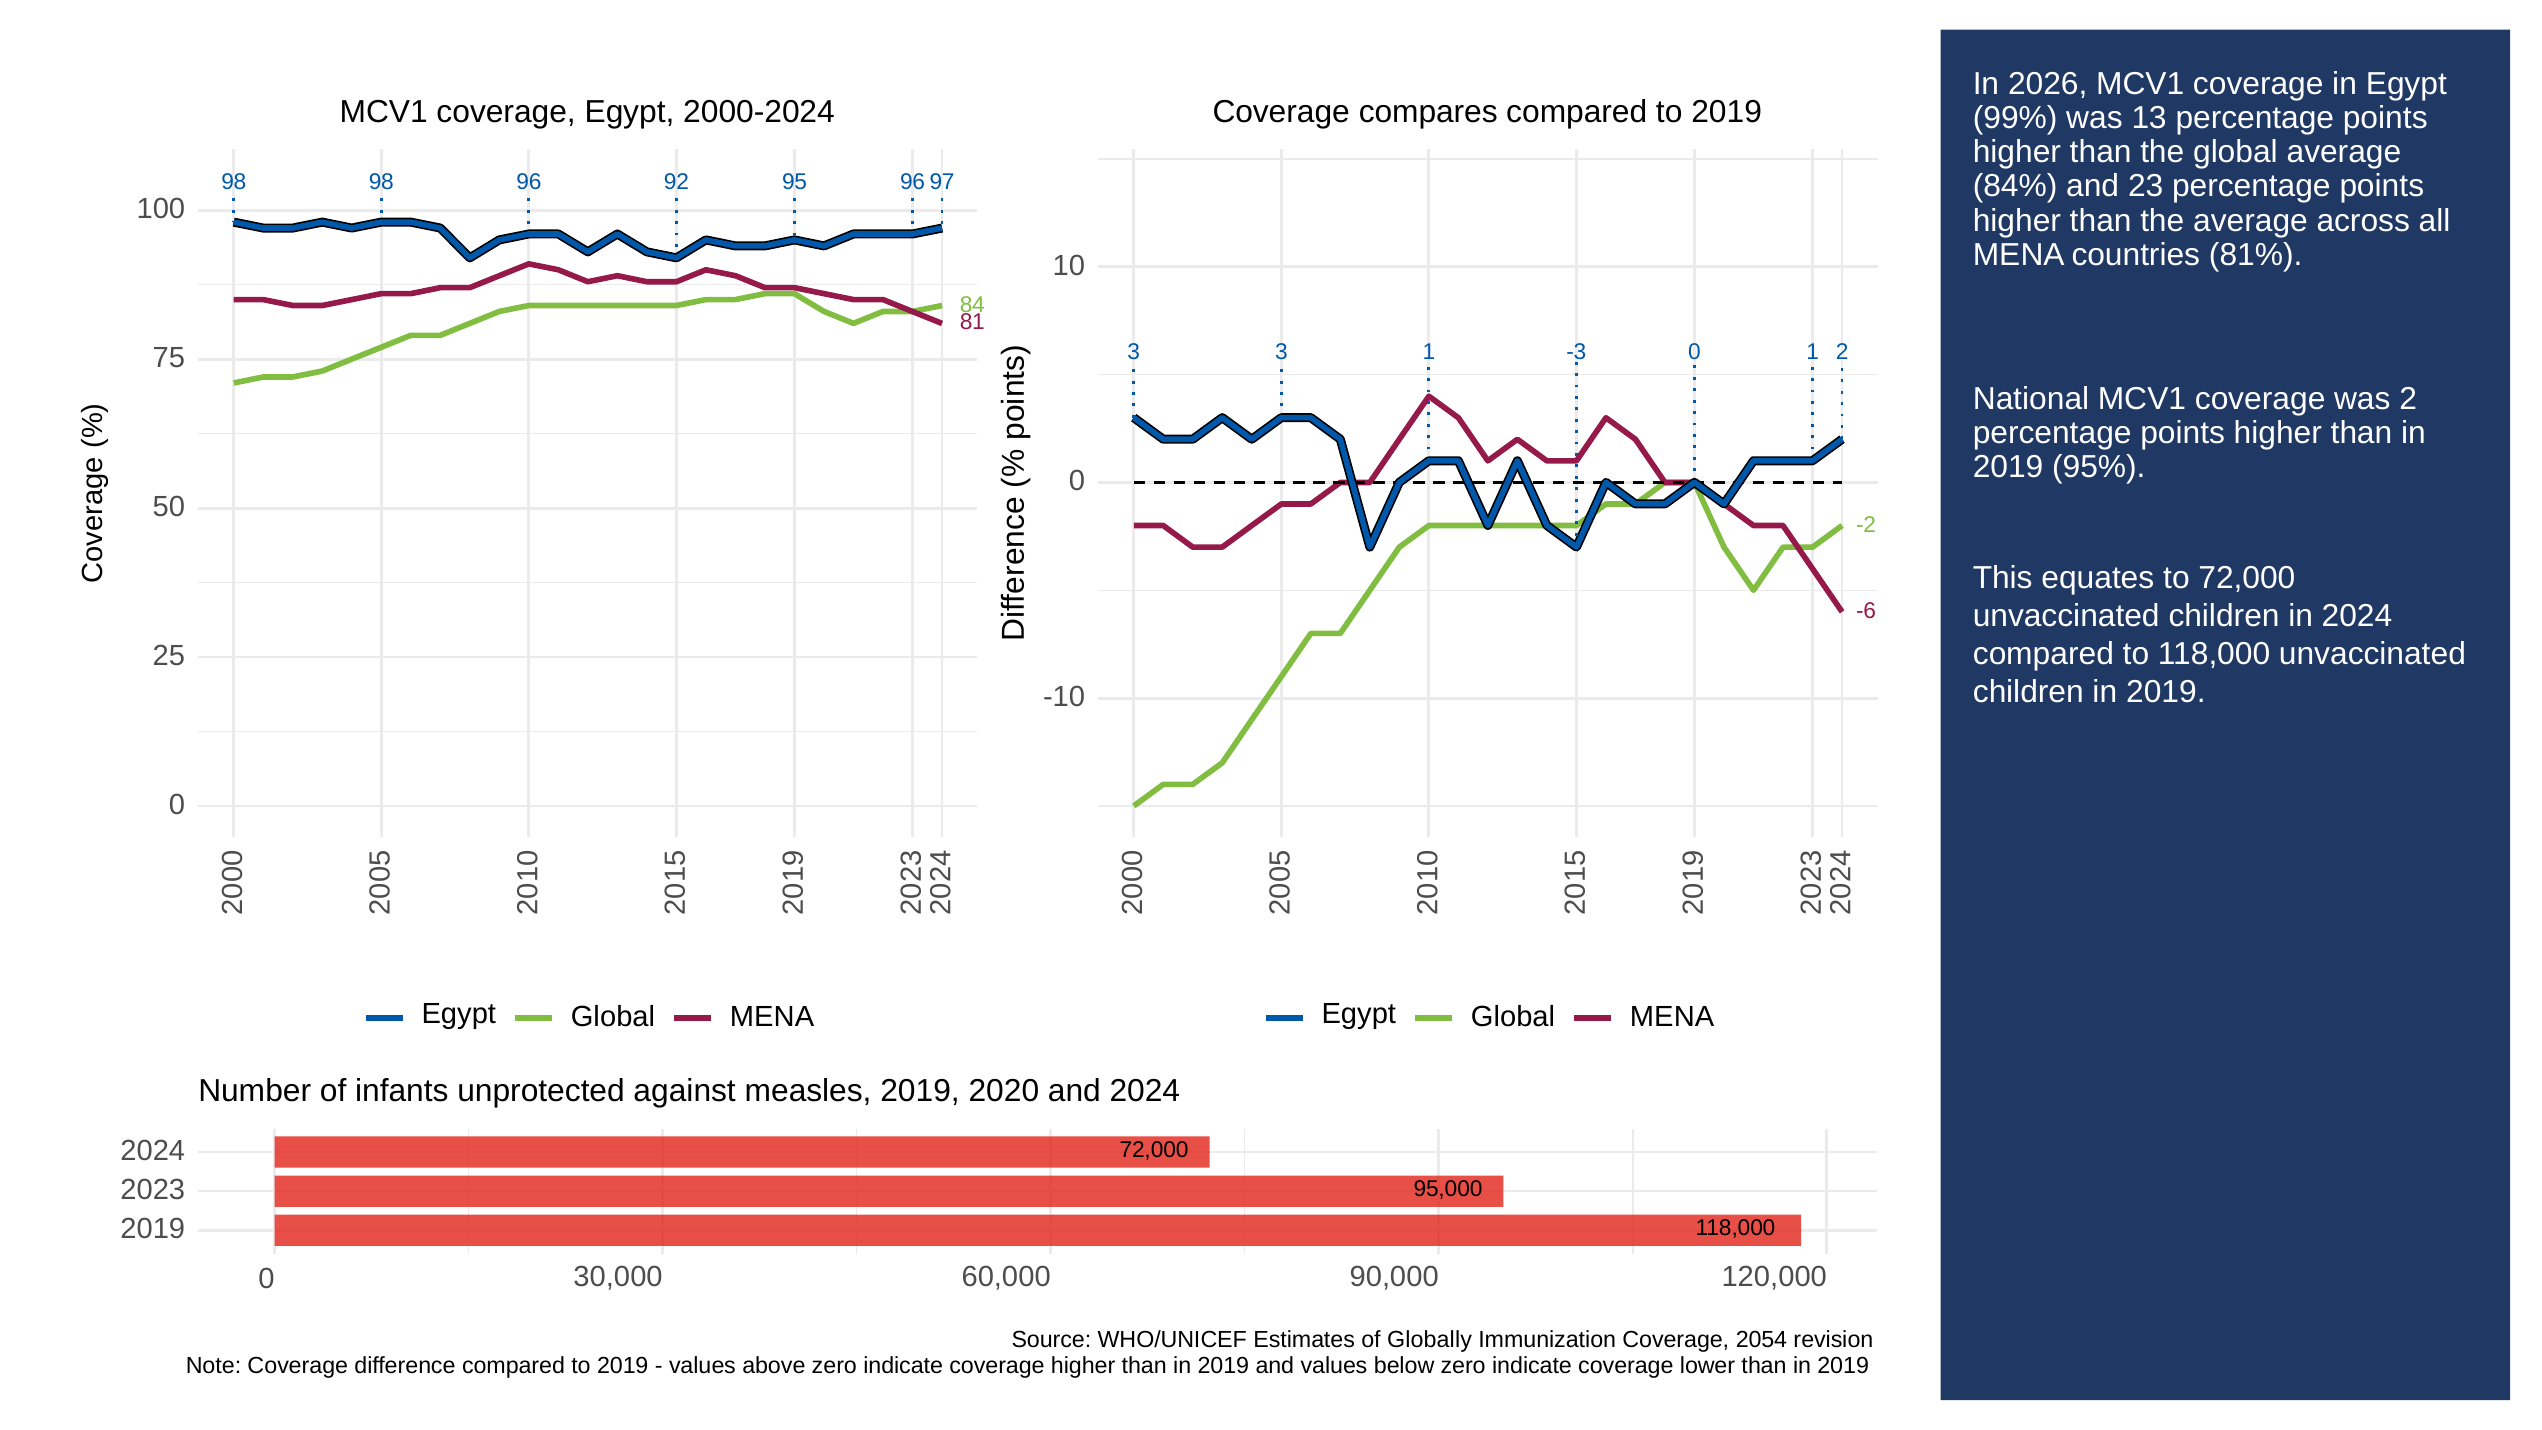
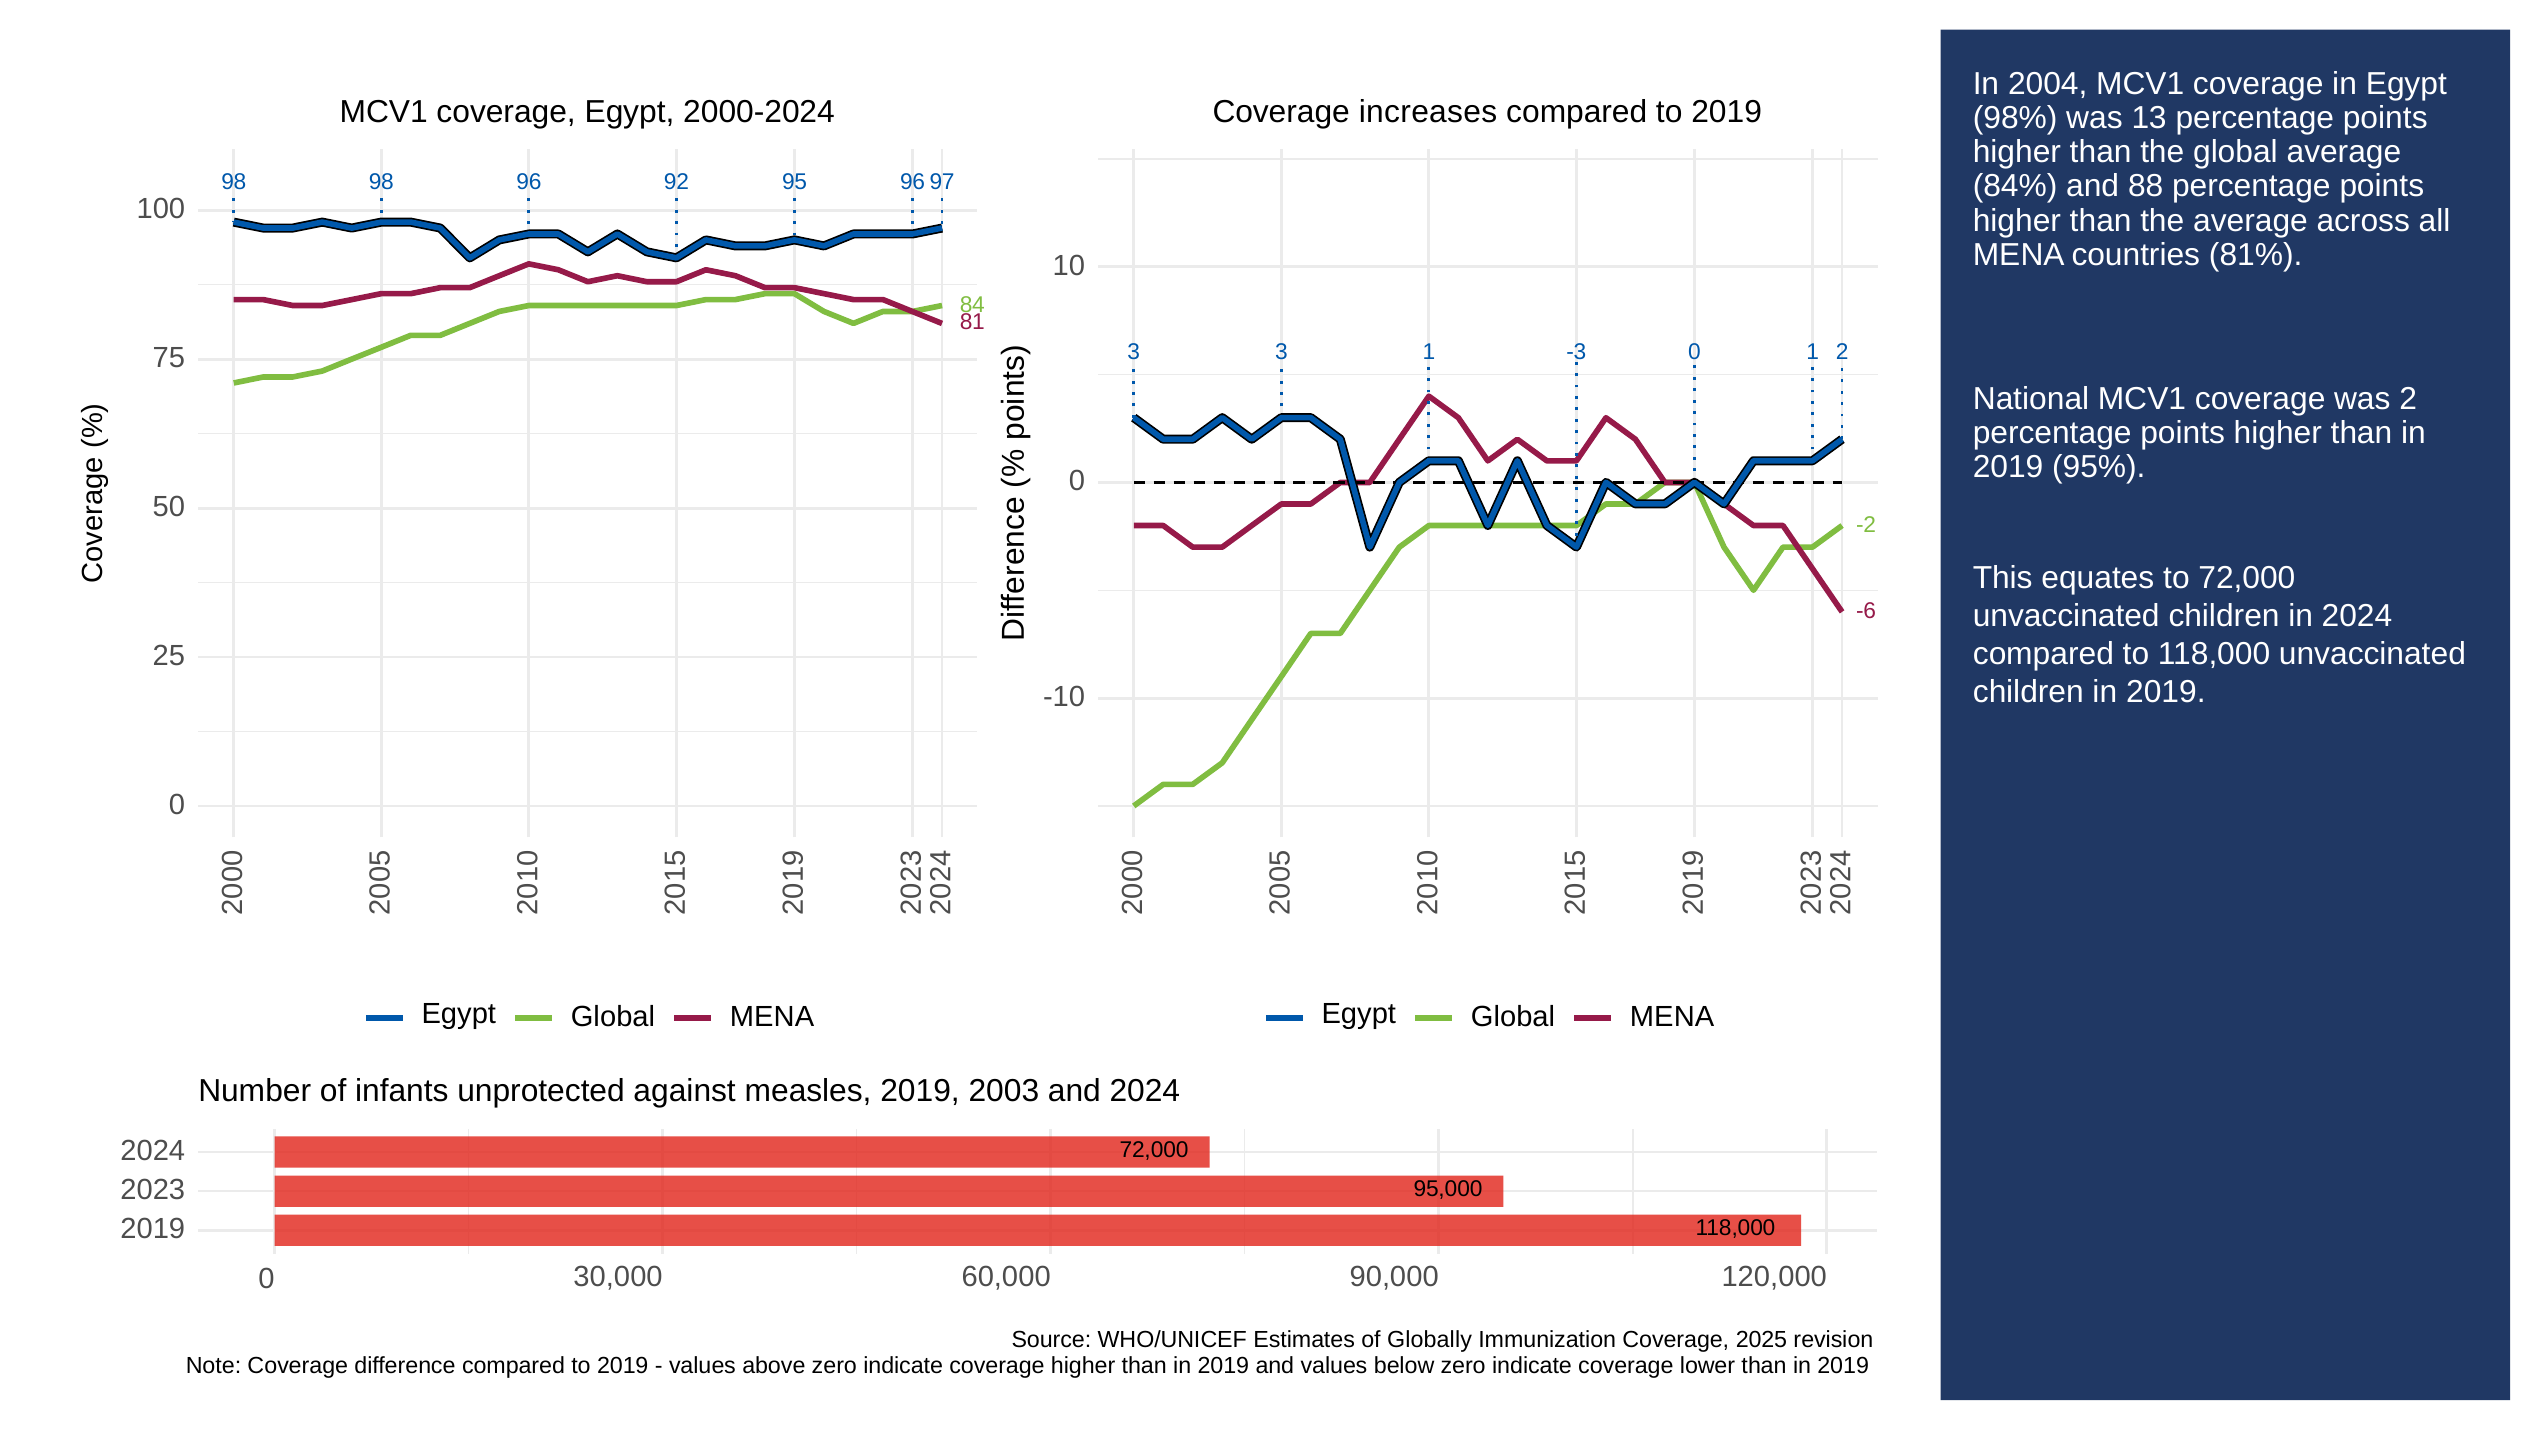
2026: 2026 -> 2004 (2048, 84)
compares: compares -> increases (1428, 112)
99%: 99% -> 98% (2015, 118)
23: 23 -> 88 (2146, 186)
2020: 2020 -> 2003 (1004, 1091)
2054: 2054 -> 2025 (1761, 1340)
